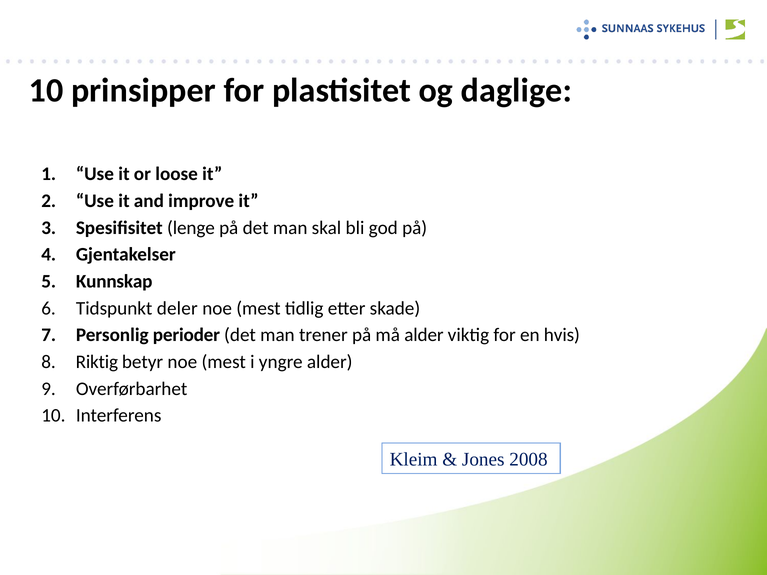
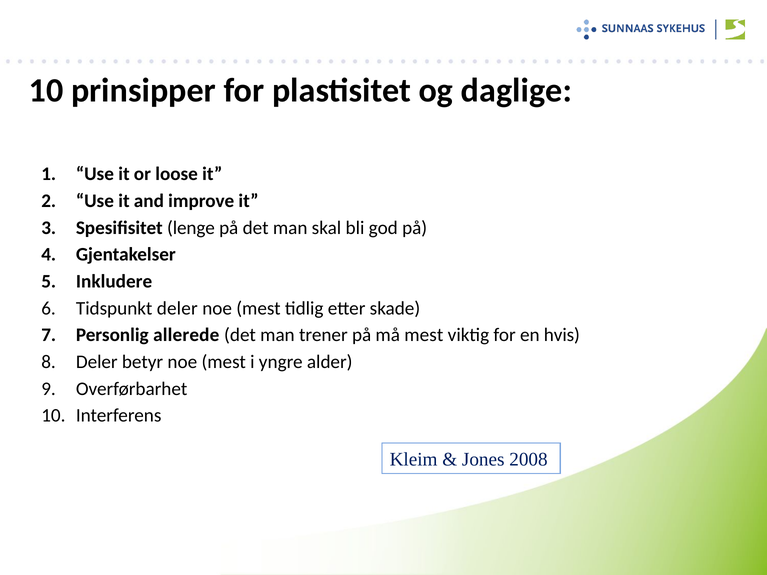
Kunnskap: Kunnskap -> Inkludere (114, 281)
perioder: perioder -> allerede (186, 335)
må alder: alder -> mest (424, 335)
Riktig: Riktig -> Deler (97, 362)
